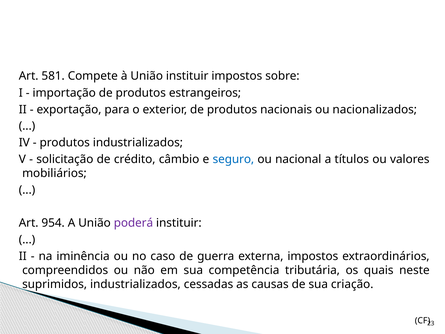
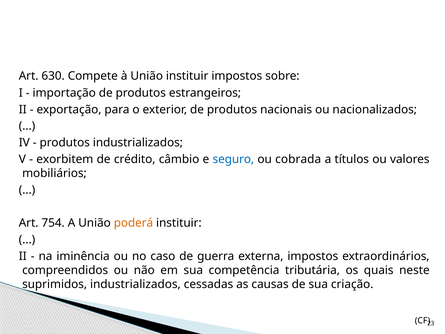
581: 581 -> 630 (53, 76)
solicitação: solicitação -> exorbitem (65, 159)
nacional: nacional -> cobrada (298, 159)
954: 954 -> 754 (53, 223)
poderá colour: purple -> orange (133, 223)
